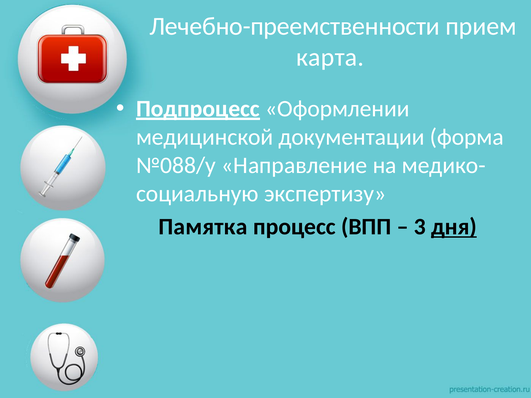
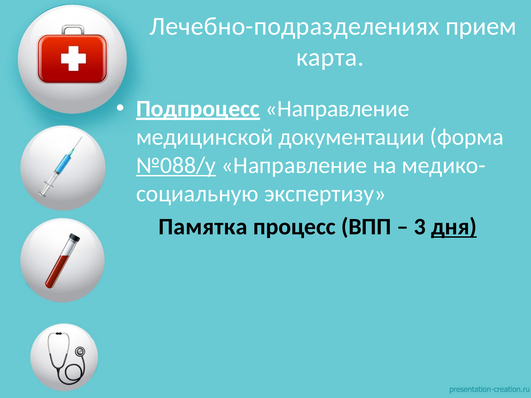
Лечебно-преемственности: Лечебно-преемственности -> Лечебно-подразделениях (294, 26)
Оформлении: Оформлении -> Направление (337, 109)
№088/у underline: none -> present (176, 166)
